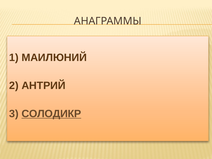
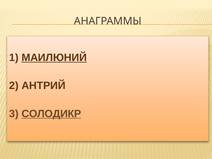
МАИЛЮНИЙ underline: none -> present (54, 58)
